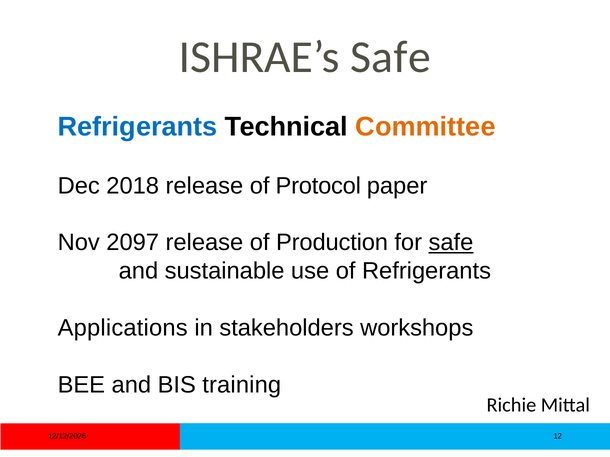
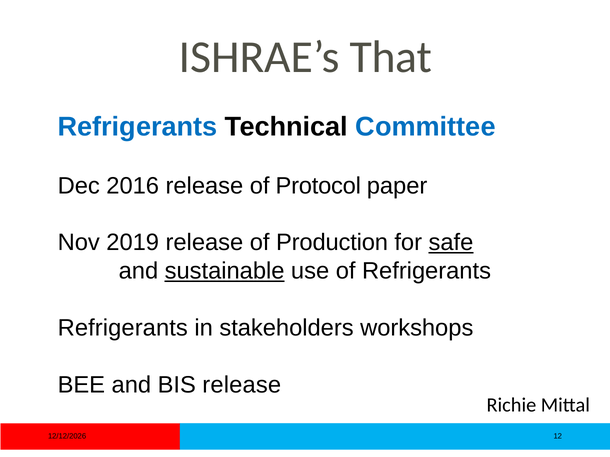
ISHRAE’s Safe: Safe -> That (391, 57)
Committee colour: orange -> blue (426, 127)
2018: 2018 -> 2016 (133, 186)
2097: 2097 -> 2019 (133, 243)
sustainable underline: none -> present (225, 271)
Applications: Applications -> Refrigerants (123, 328)
BIS training: training -> release (242, 385)
